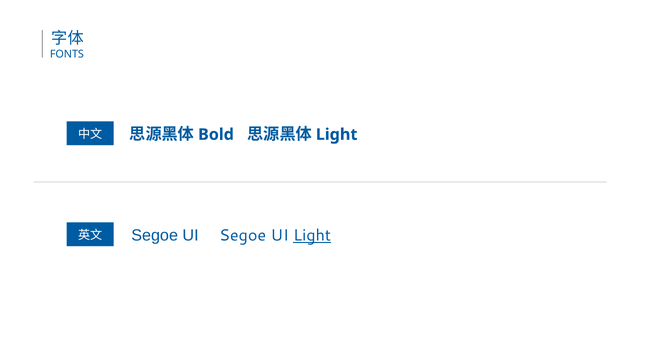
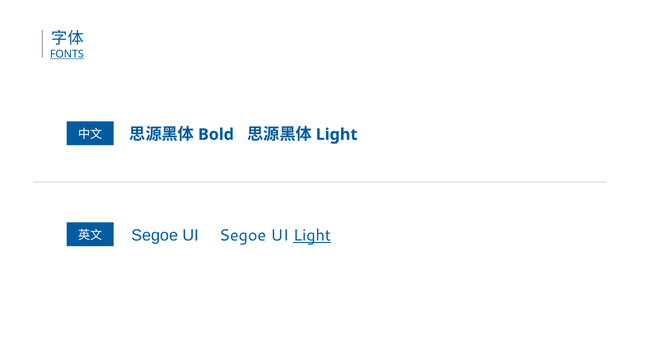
FONTS underline: none -> present (67, 54)
